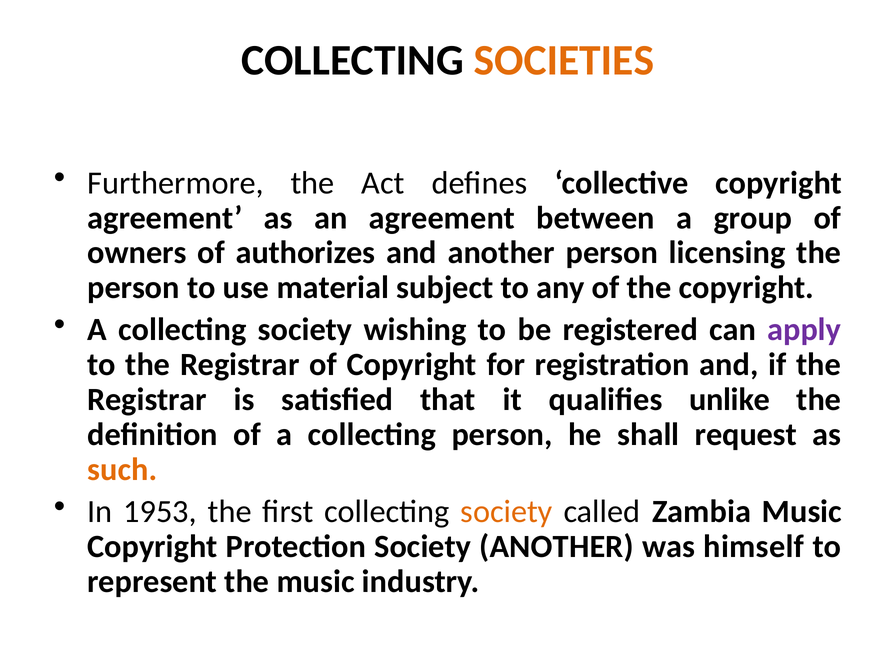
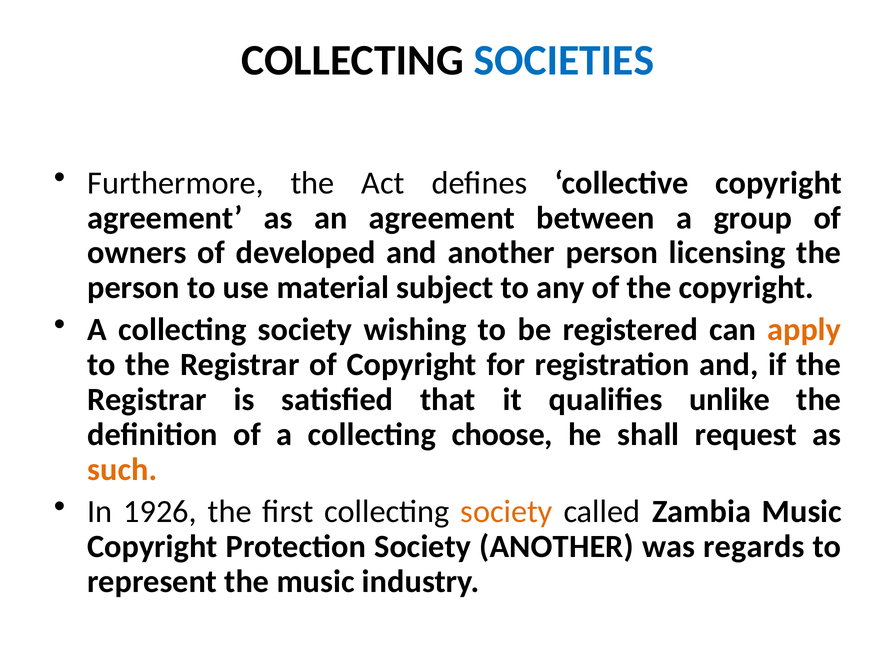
SOCIETIES colour: orange -> blue (564, 61)
authorizes: authorizes -> developed (306, 253)
apply colour: purple -> orange (804, 330)
collecting person: person -> choose (502, 435)
1953: 1953 -> 1926 (160, 512)
himself: himself -> regards (754, 547)
